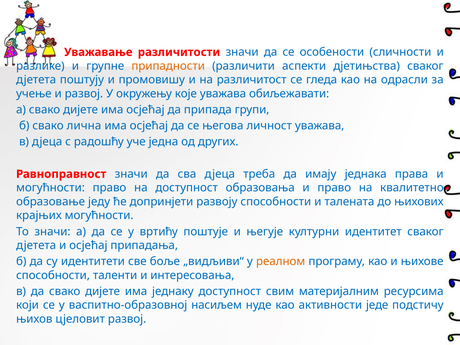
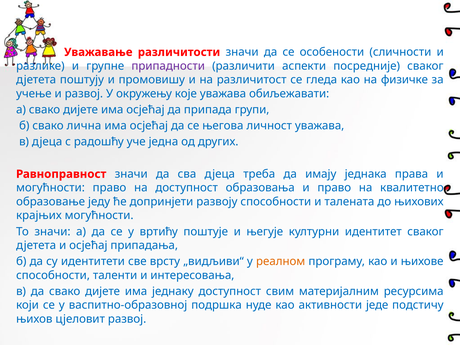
припадности colour: orange -> purple (168, 66)
дјетињства: дјетињства -> посредније (367, 66)
одрасли: одрасли -> физичке (404, 80)
боље: боље -> врсту (165, 261)
насиљем: насиљем -> подршка (217, 305)
